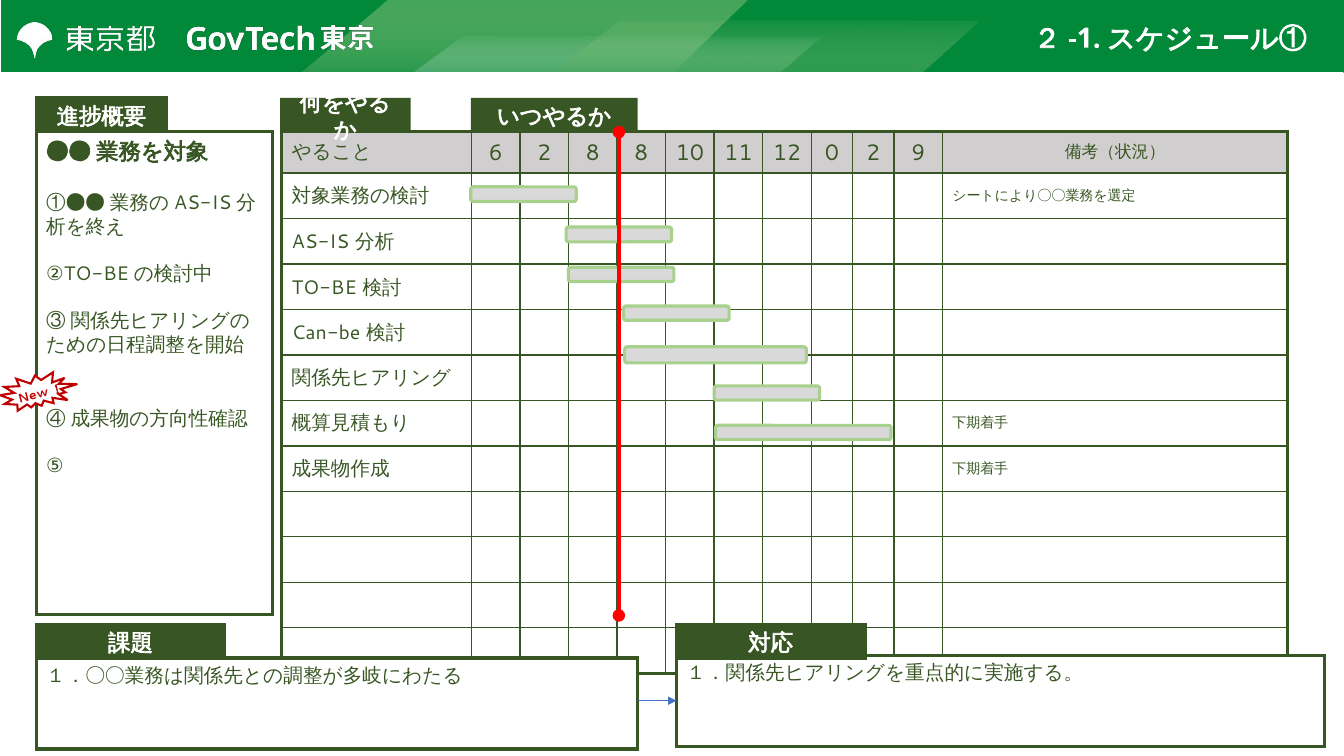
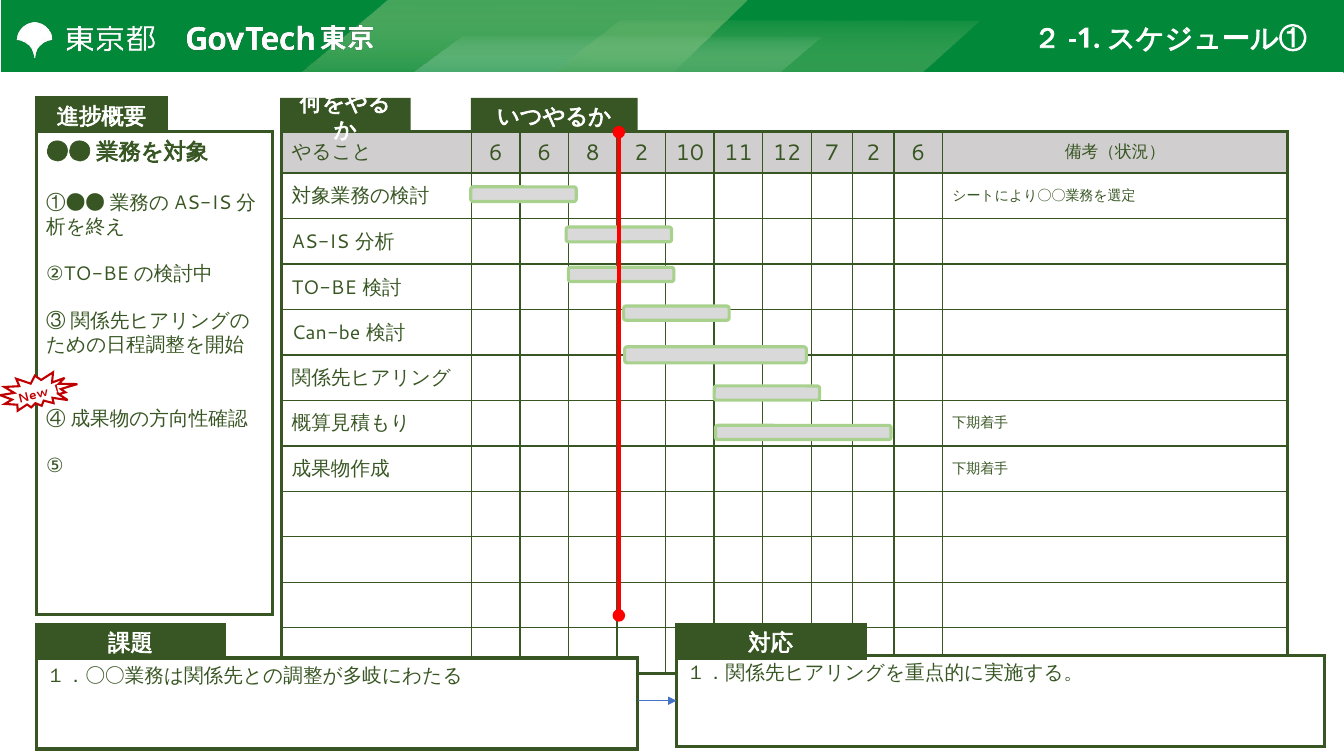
6 2: 2 -> 6 (544, 153)
8 8: 8 -> 2 (641, 153)
0: 0 -> 7 (832, 153)
2 9: 9 -> 6 (918, 153)
